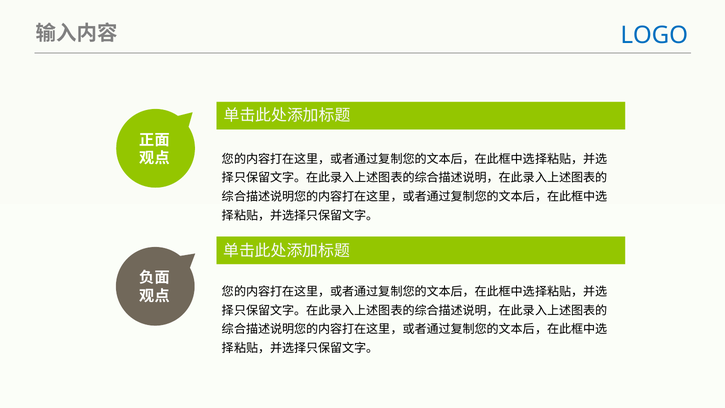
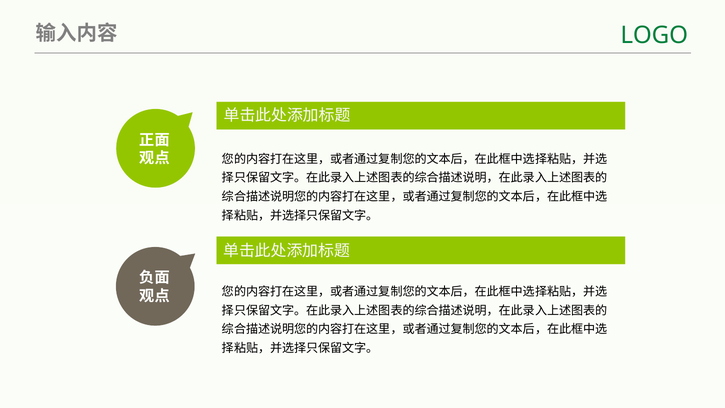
LOGO colour: blue -> green (654, 35)
